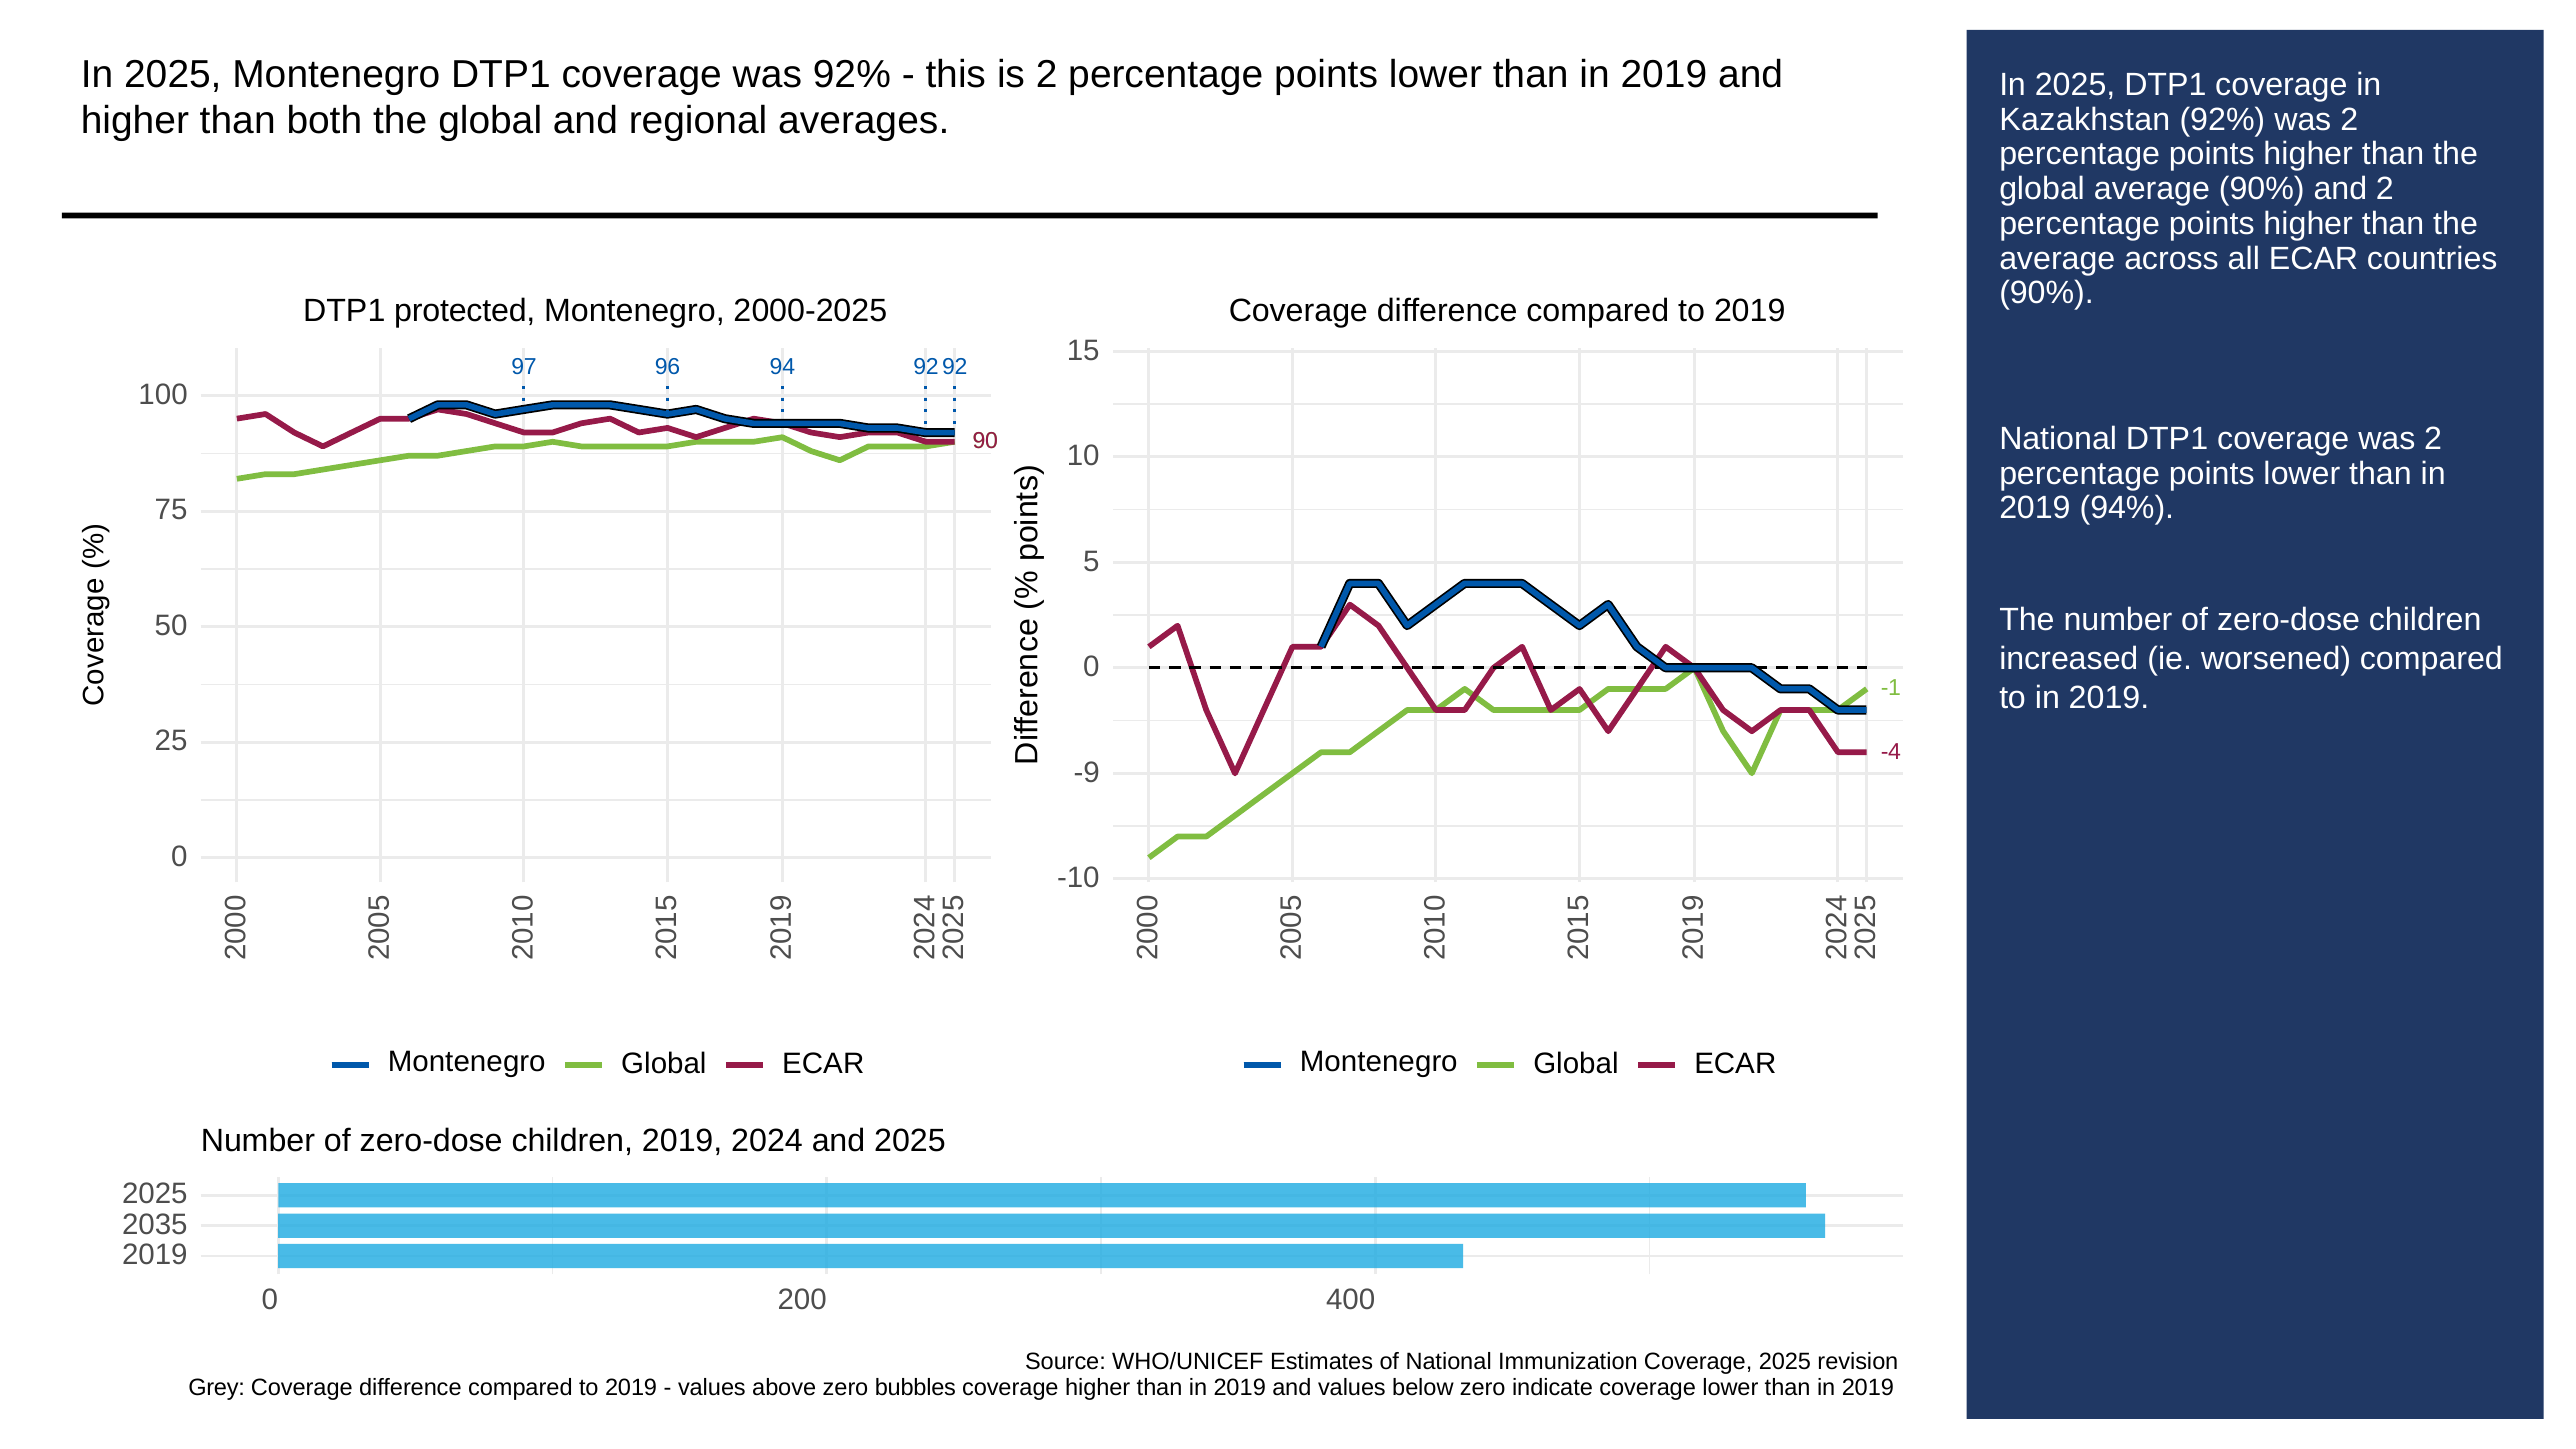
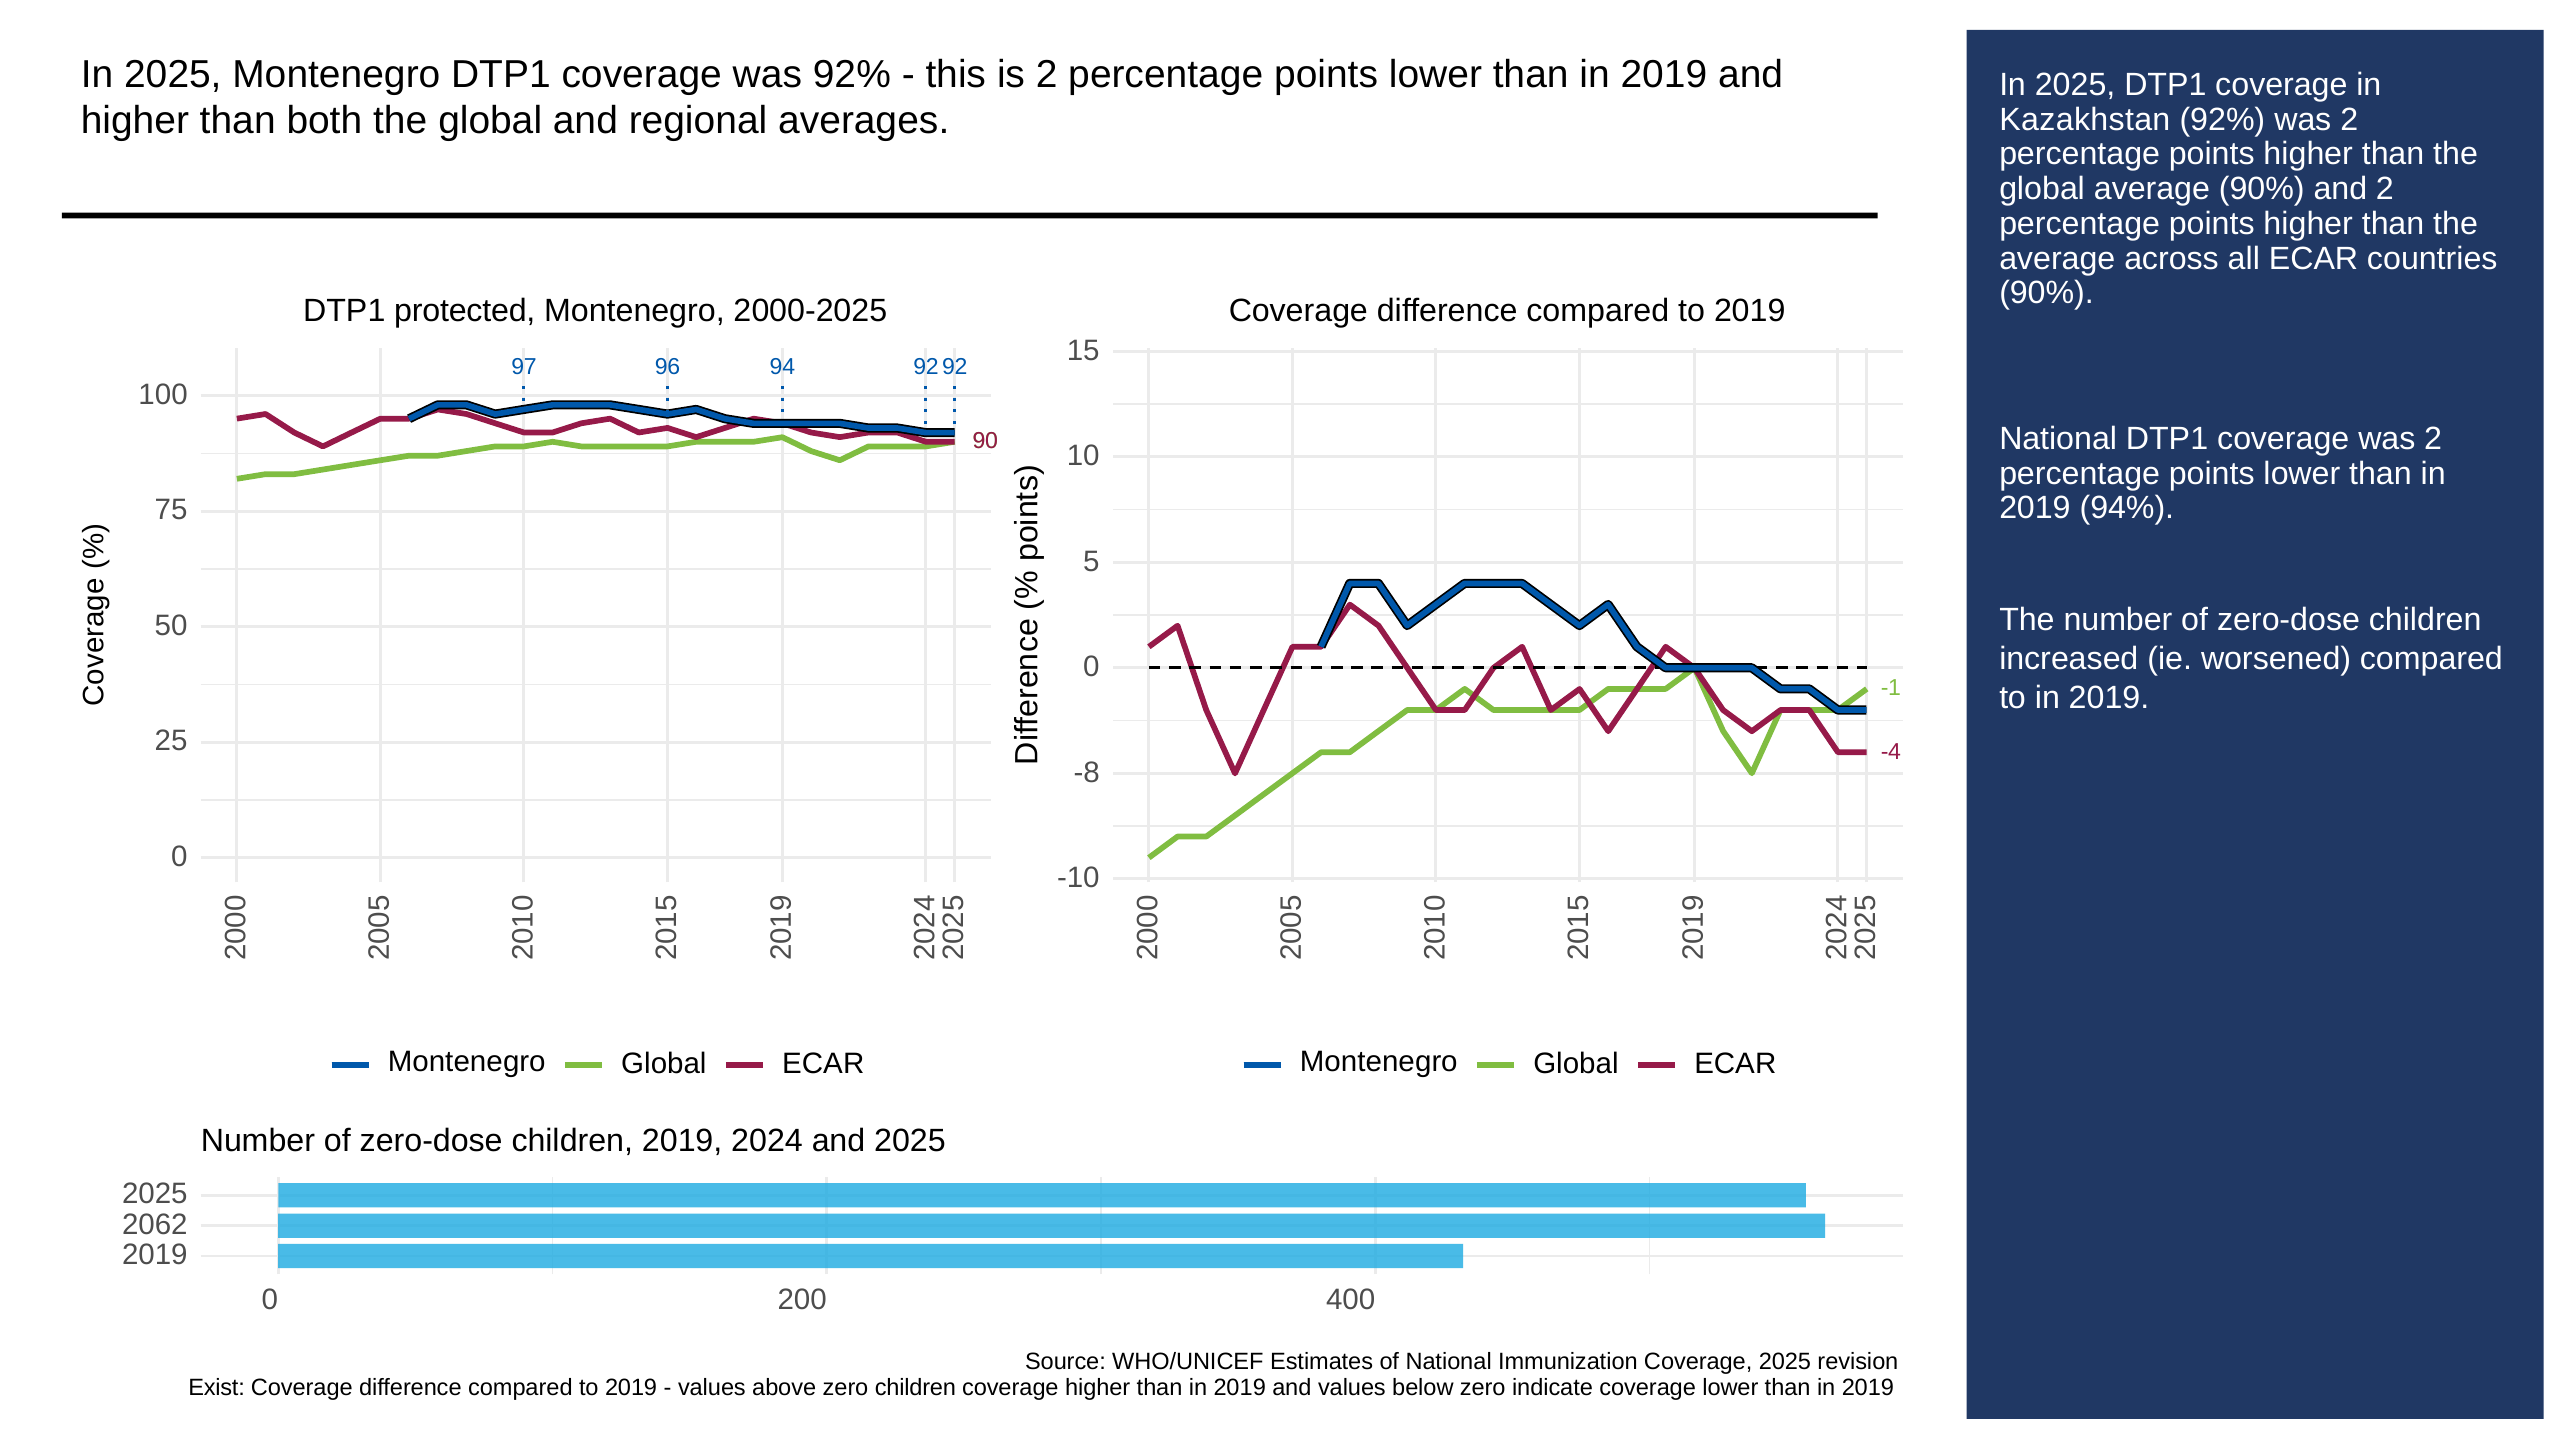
-9: -9 -> -8 (1087, 772)
2035: 2035 -> 2062 (155, 1225)
Grey: Grey -> Exist (217, 1387)
zero bubbles: bubbles -> children (915, 1387)
